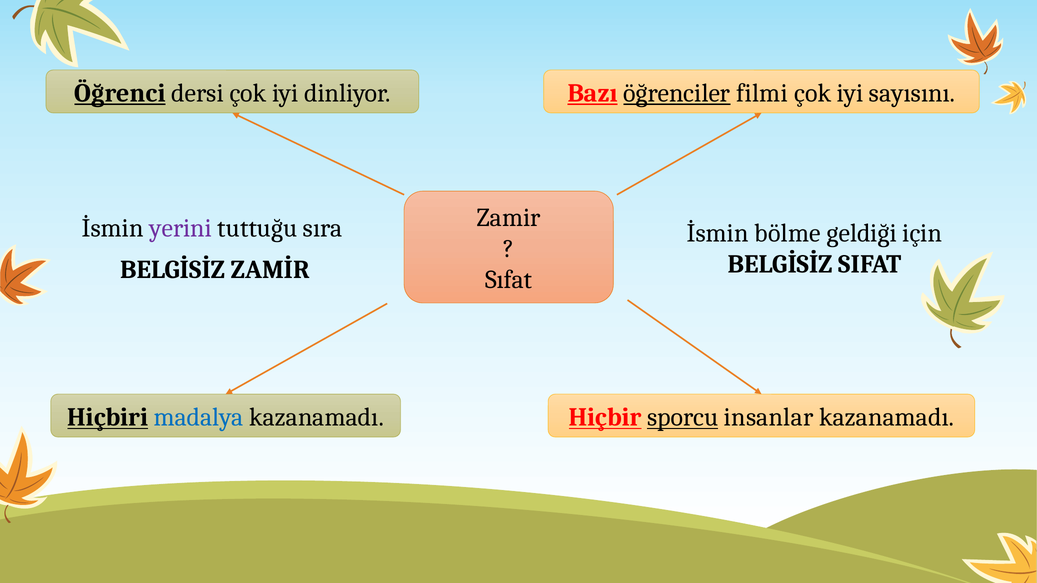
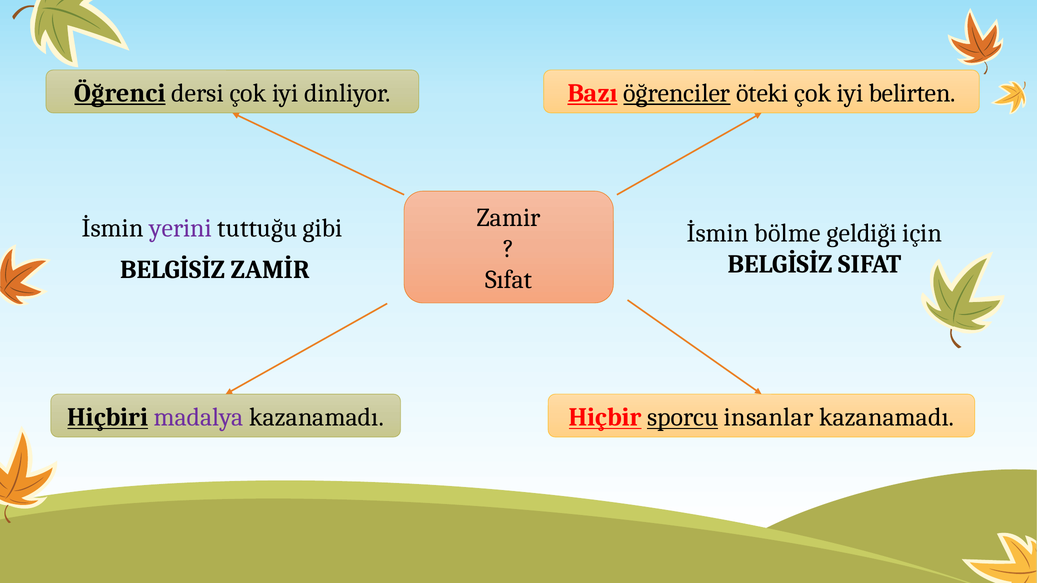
filmi: filmi -> öteki (762, 93)
sayısını: sayısını -> belirten (912, 93)
sıra: sıra -> gibi (323, 228)
madalya colour: blue -> purple (199, 418)
